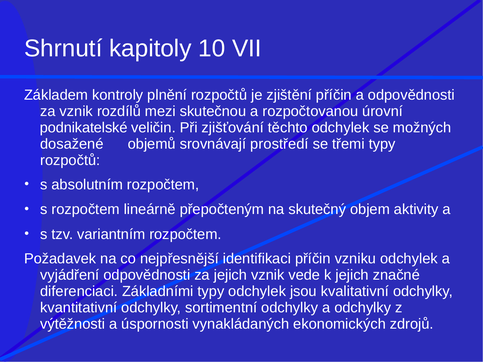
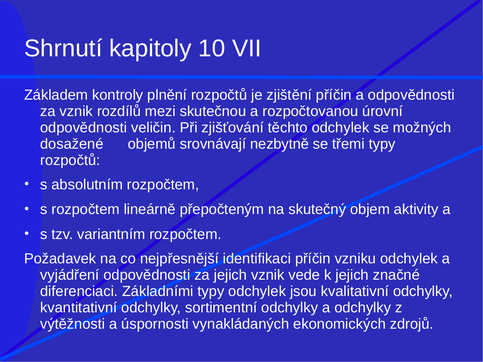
podnikatelské: podnikatelské -> odpovědnosti (84, 128)
prostředí: prostředí -> nezbytně (280, 144)
